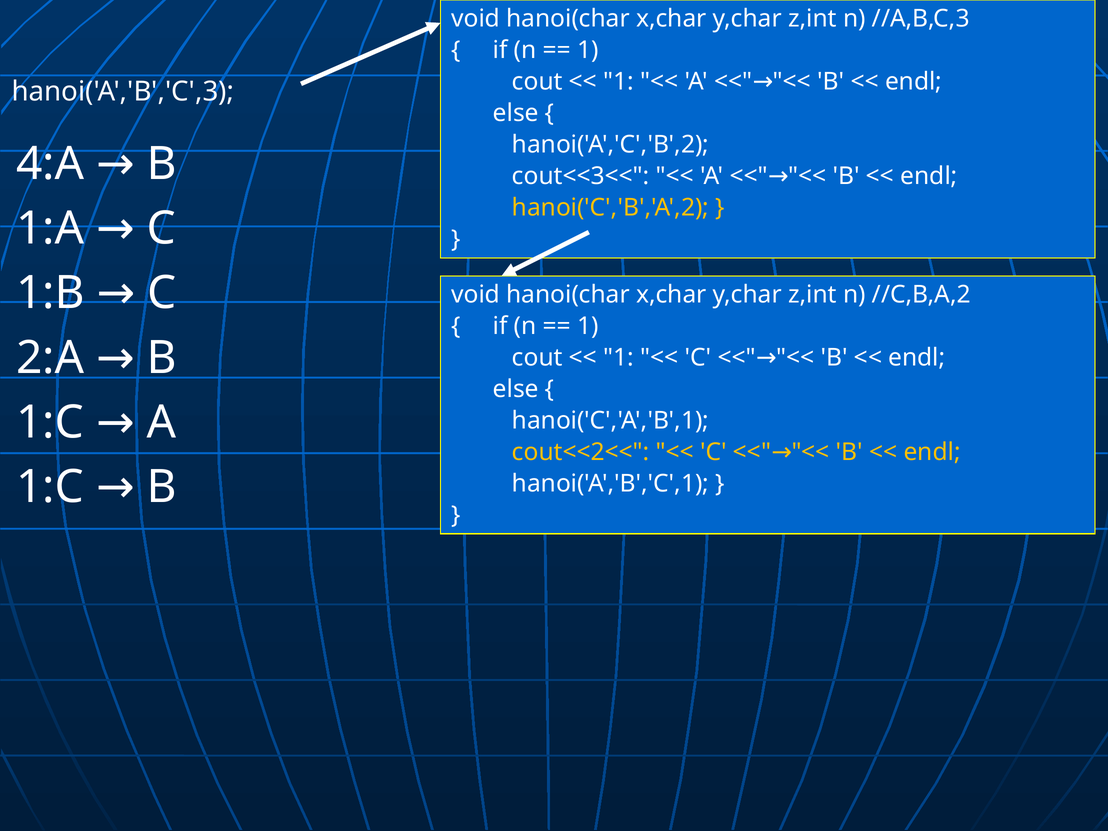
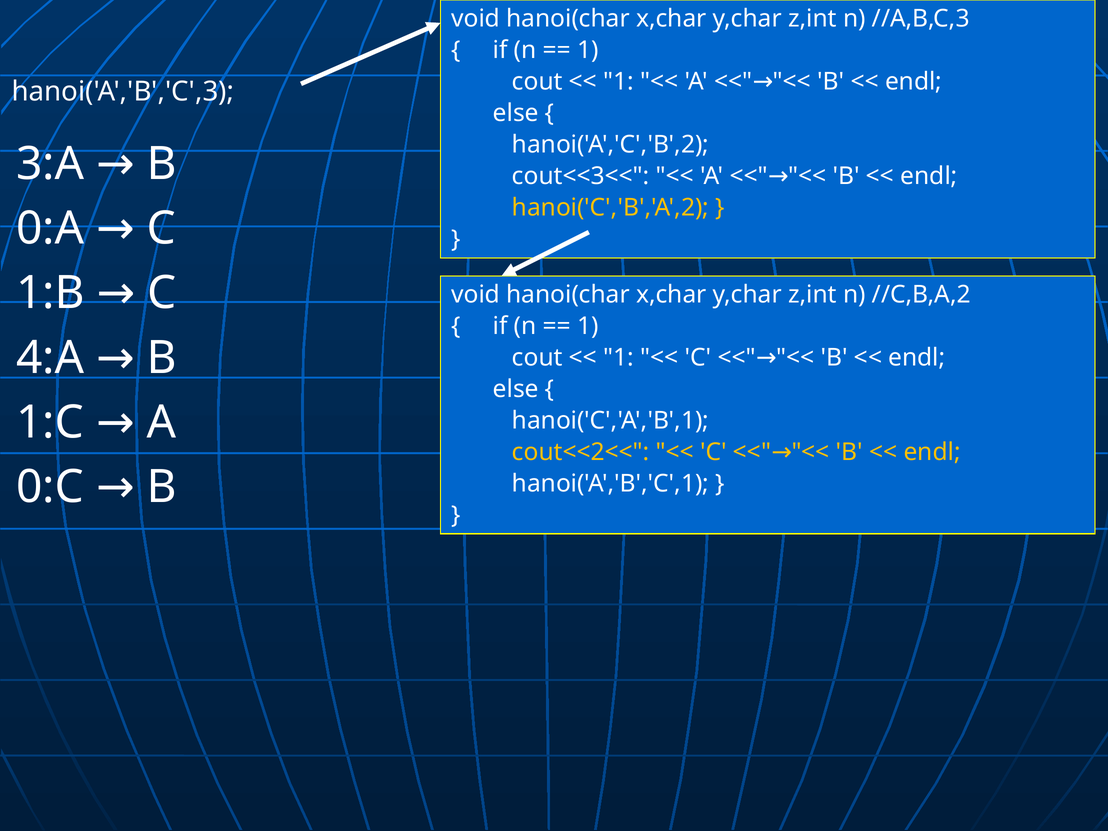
4:A: 4:A -> 3:A (50, 164)
1:A: 1:A -> 0:A (50, 229)
2:A: 2:A -> 4:A (50, 358)
1:C: 1:C -> 0:C (50, 487)
